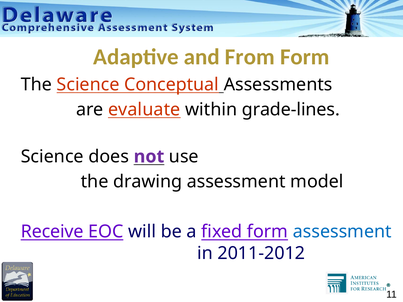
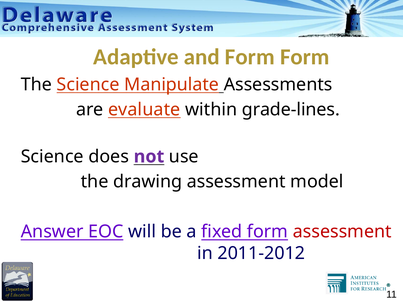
and From: From -> Form (250, 57)
Conceptual: Conceptual -> Manipulate (172, 85)
Receive: Receive -> Answer (52, 232)
assessment colour: blue -> red (342, 232)
